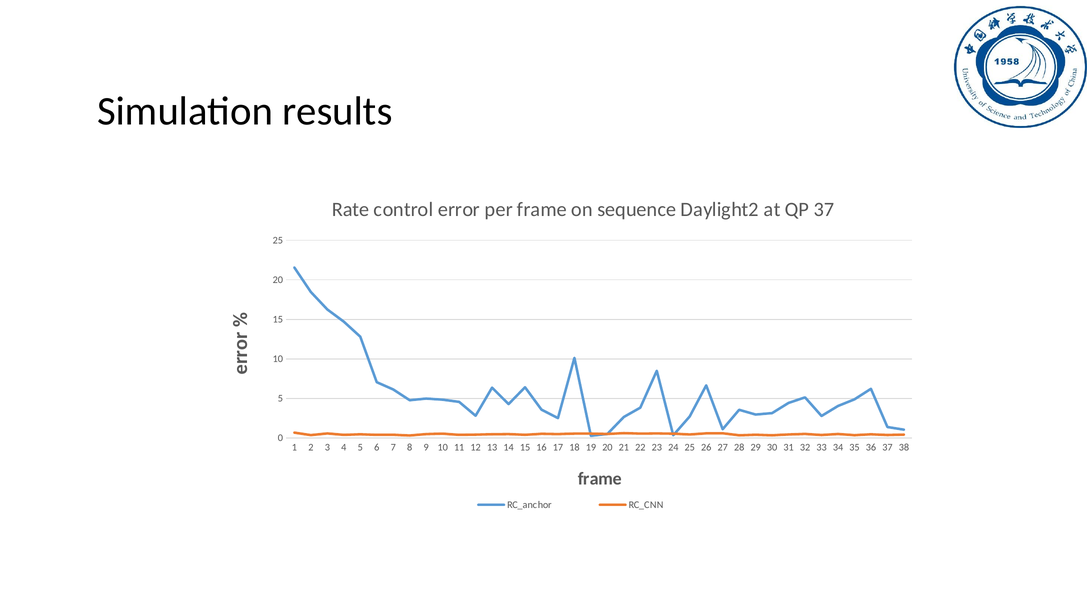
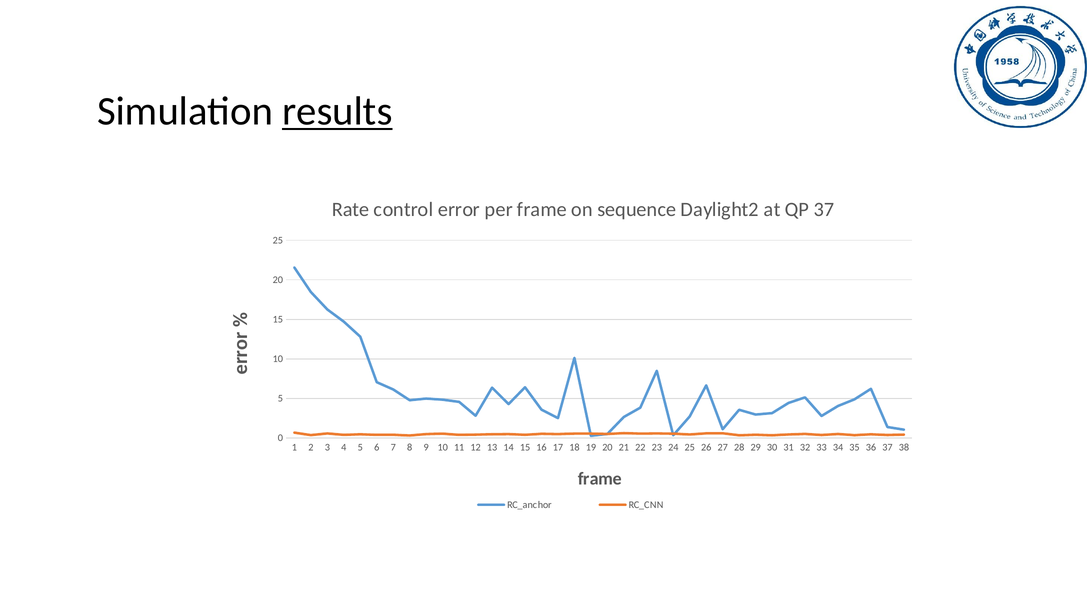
results underline: none -> present (337, 112)
